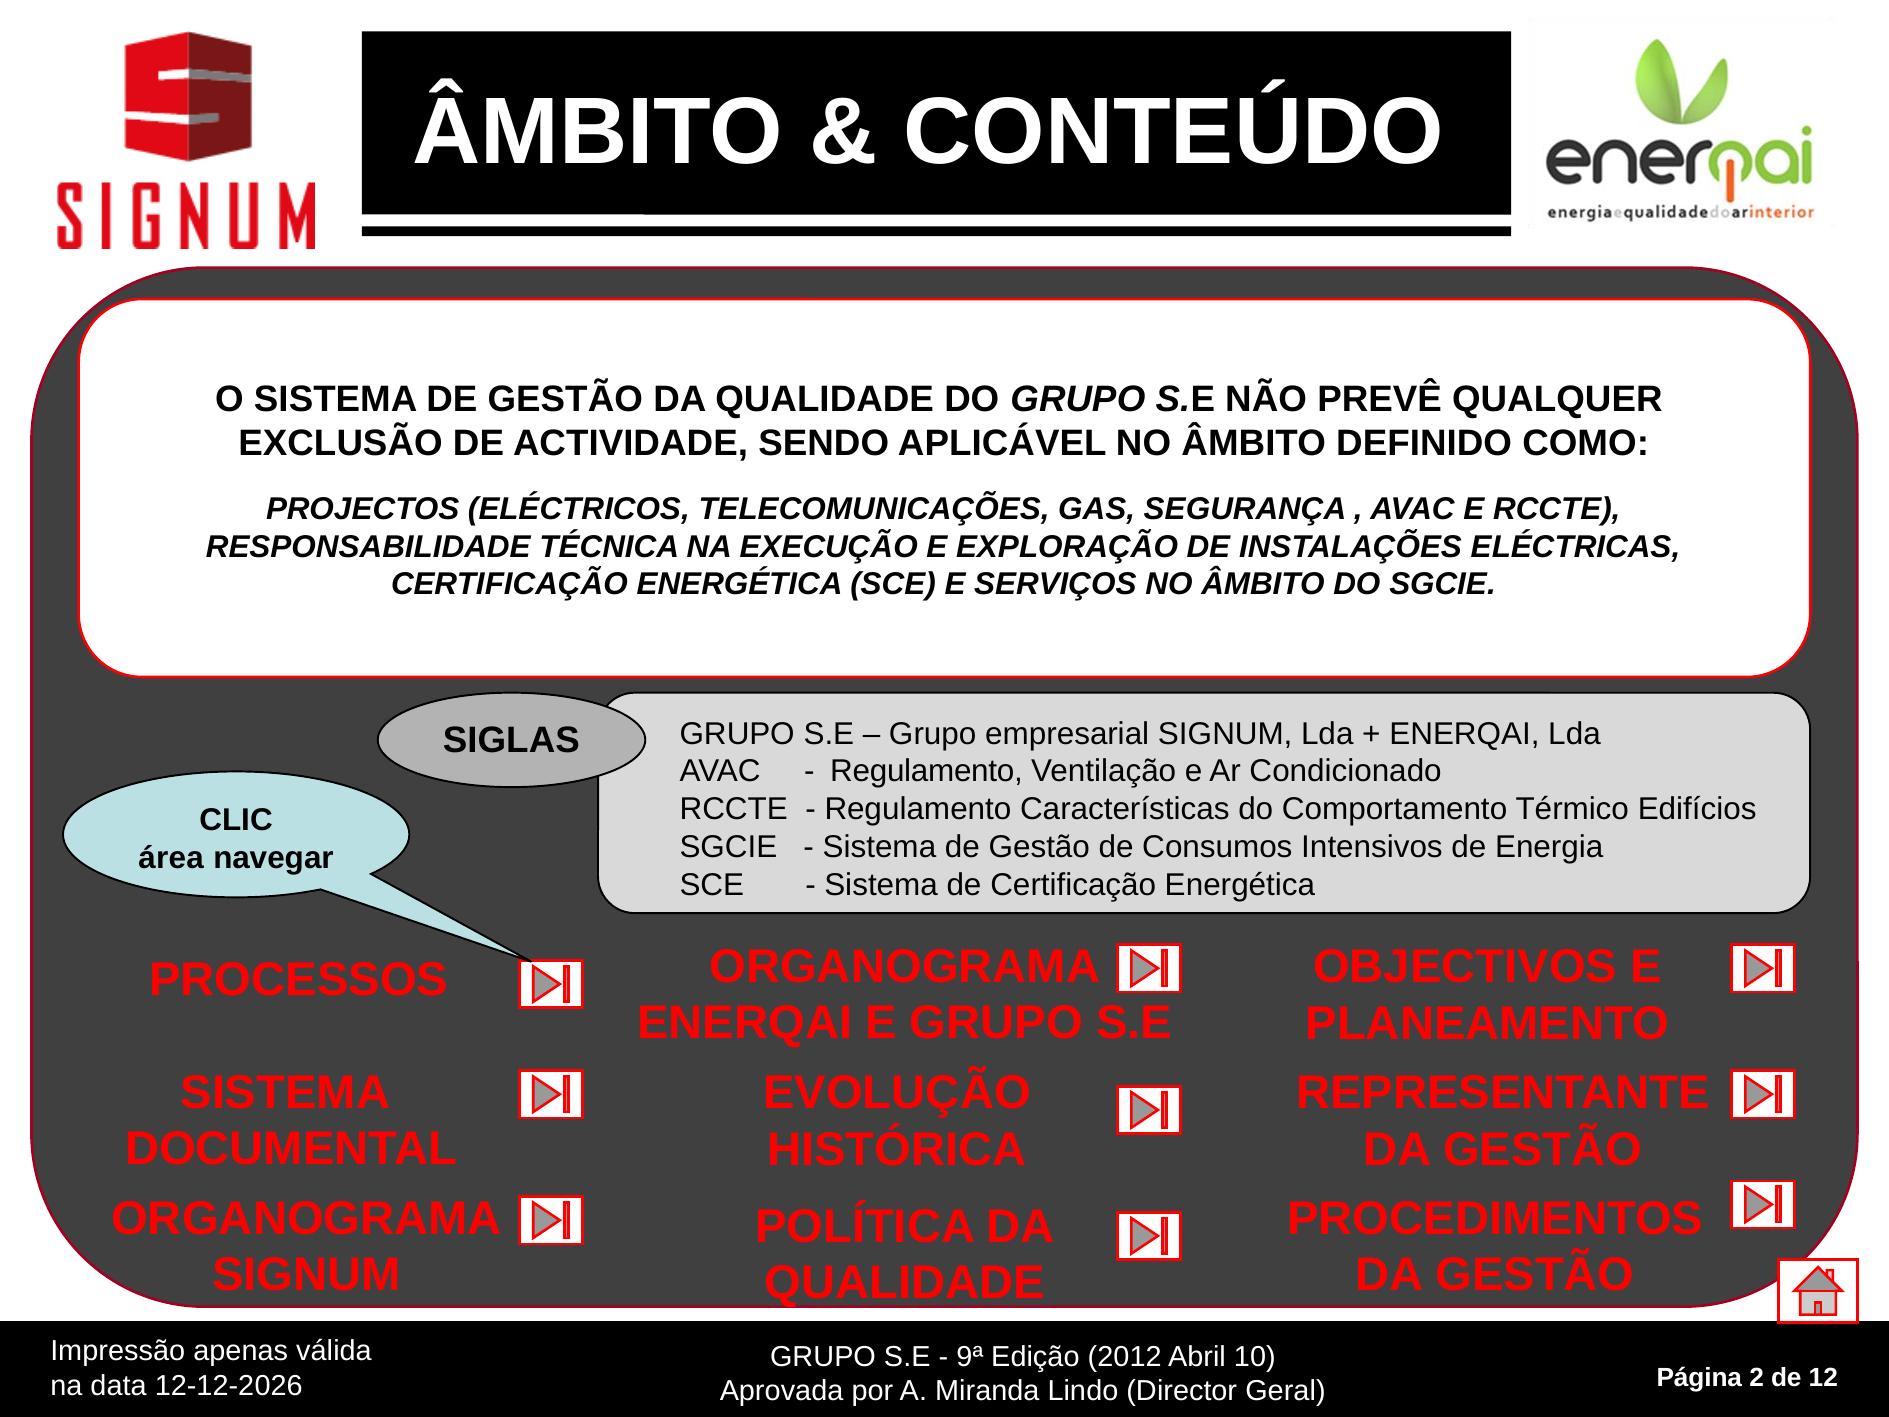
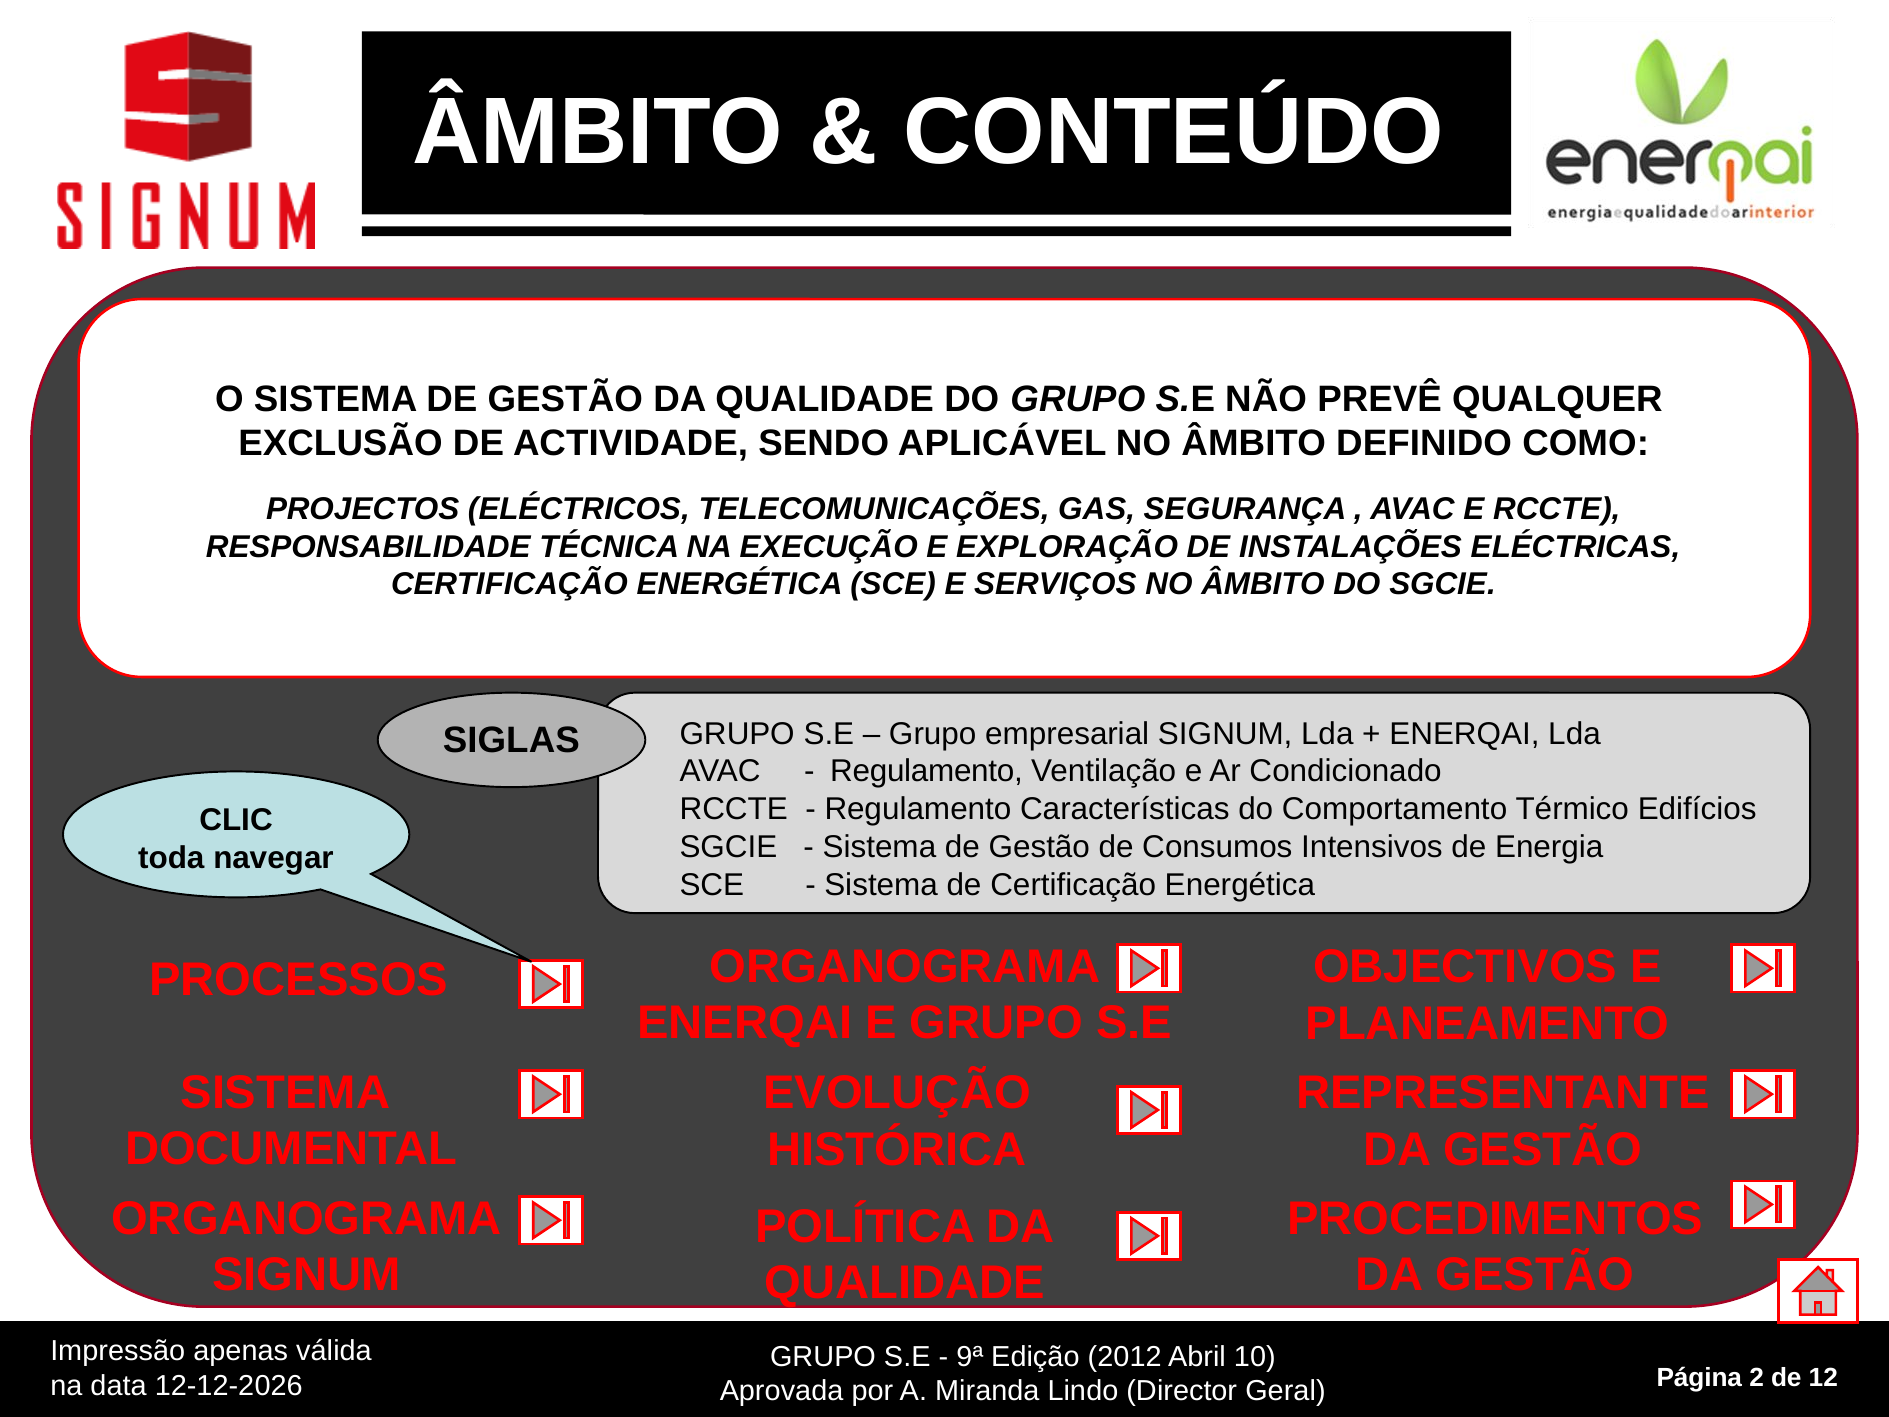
área: área -> toda (171, 858)
